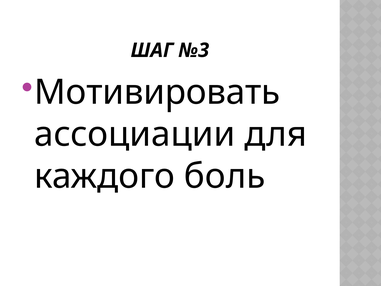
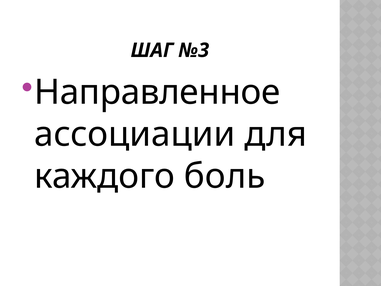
Мотивировать: Мотивировать -> Направленное (157, 92)
